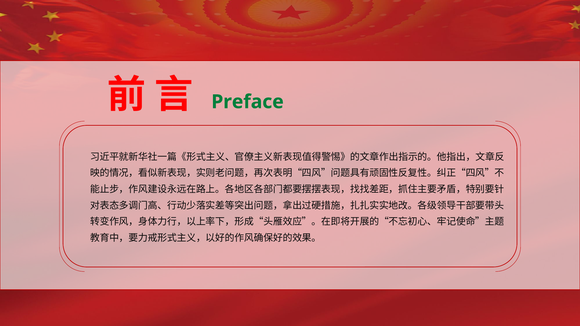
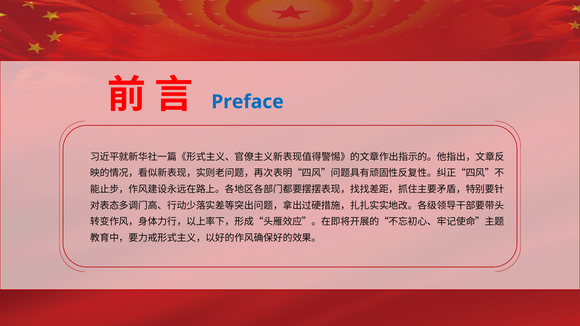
Preface colour: green -> blue (248, 102)
